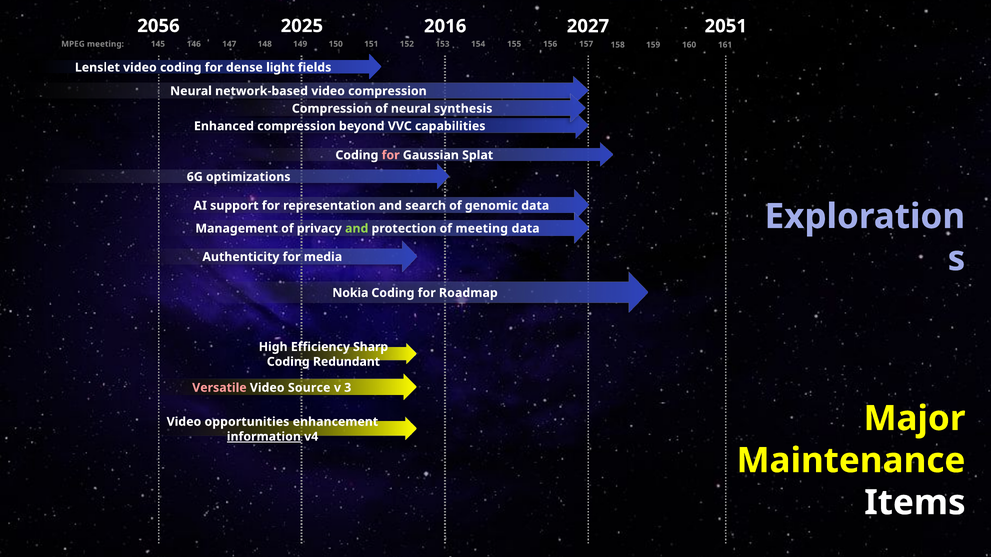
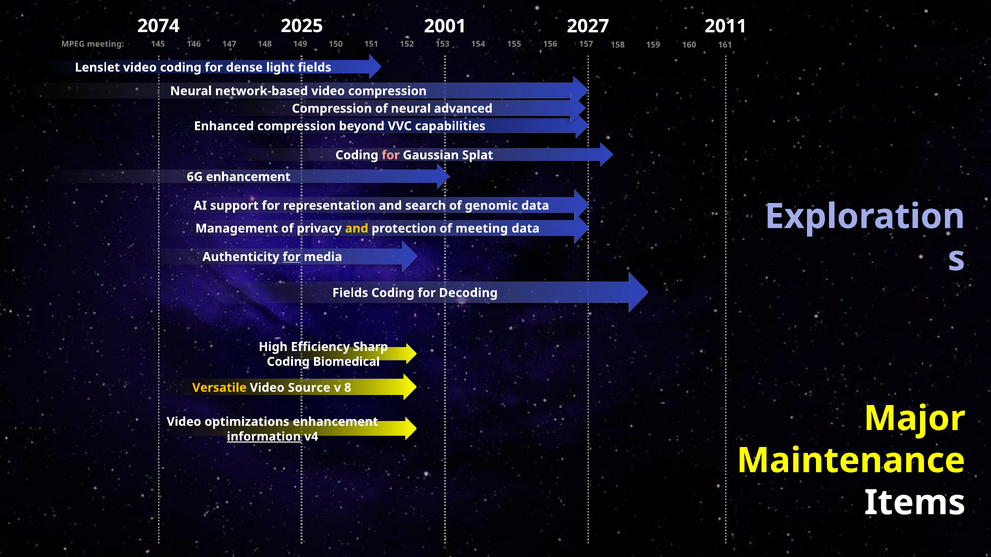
2056: 2056 -> 2074 (158, 26)
2016: 2016 -> 2001 (445, 26)
2051: 2051 -> 2011 (726, 26)
synthesis: synthesis -> advanced (463, 109)
6G optimizations: optimizations -> enhancement (248, 177)
and colour: light green -> yellow (357, 229)
for underline: none -> present (292, 257)
Nokia: Nokia -> Fields (350, 293)
Roadmap: Roadmap -> Decoding (468, 293)
Redundant: Redundant -> Biomedical (346, 362)
Versatile colour: pink -> yellow (219, 388)
3: 3 -> 8 (348, 388)
opportunities: opportunities -> optimizations (247, 422)
